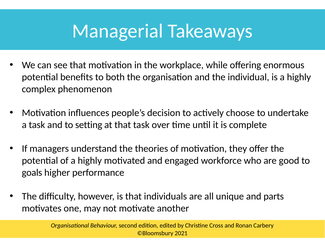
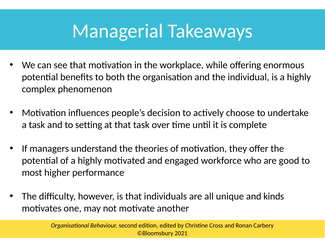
goals: goals -> most (32, 172)
parts: parts -> kinds (274, 196)
